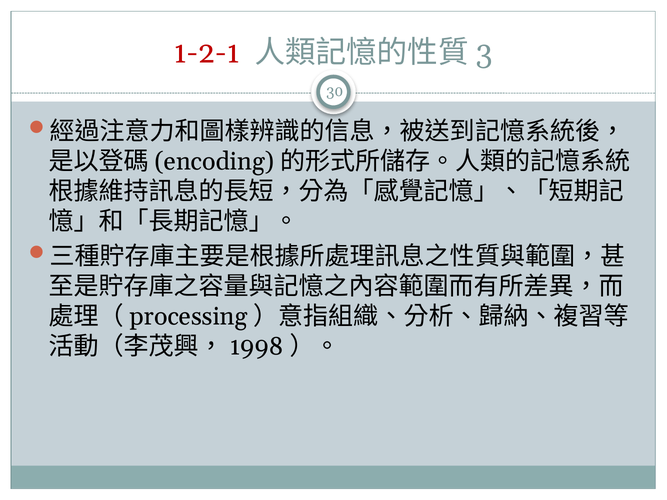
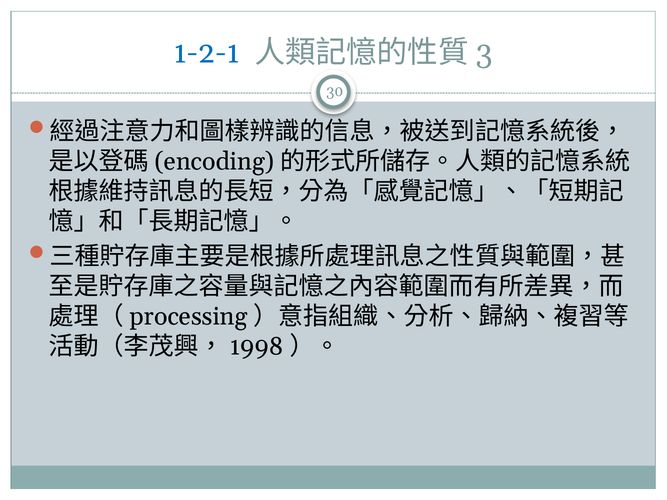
1-2-1 colour: red -> blue (207, 53)
